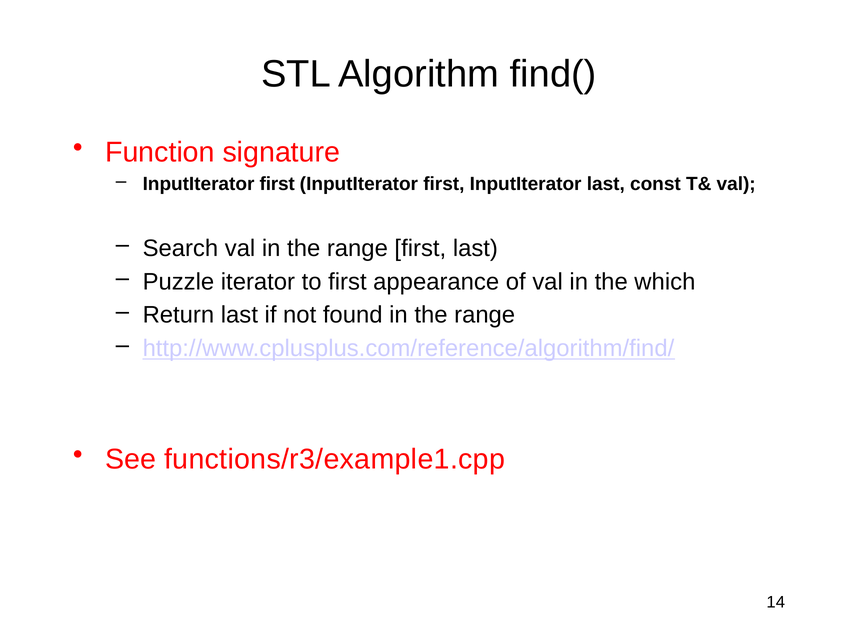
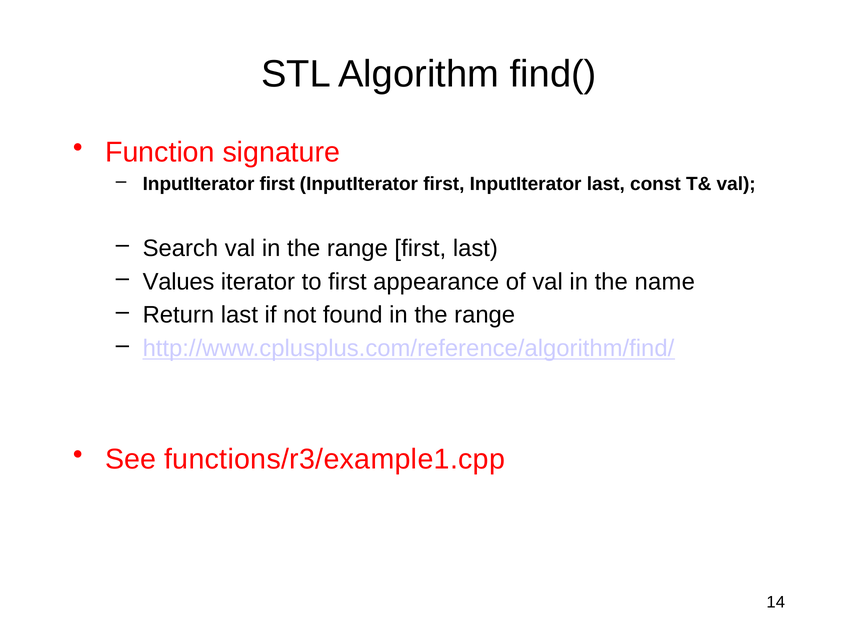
Puzzle: Puzzle -> Values (179, 281)
which: which -> name (665, 281)
